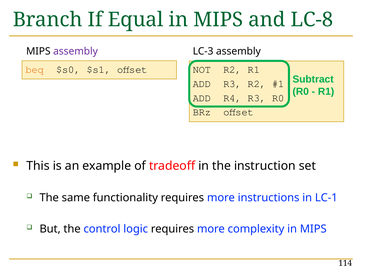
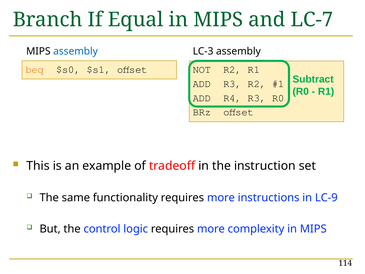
LC-8: LC-8 -> LC-7 (312, 20)
assembly colour: purple -> blue (76, 51)
LC-1: LC-1 -> LC-9 (326, 197)
